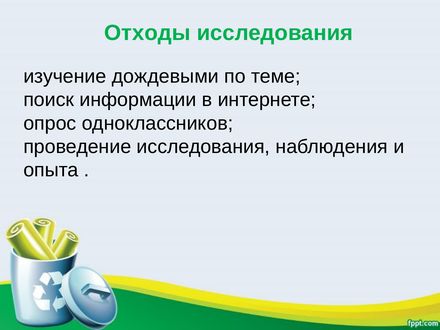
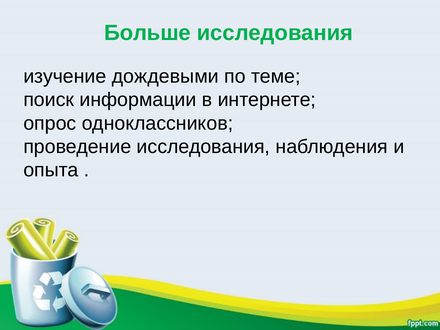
Отходы: Отходы -> Больше (147, 33)
